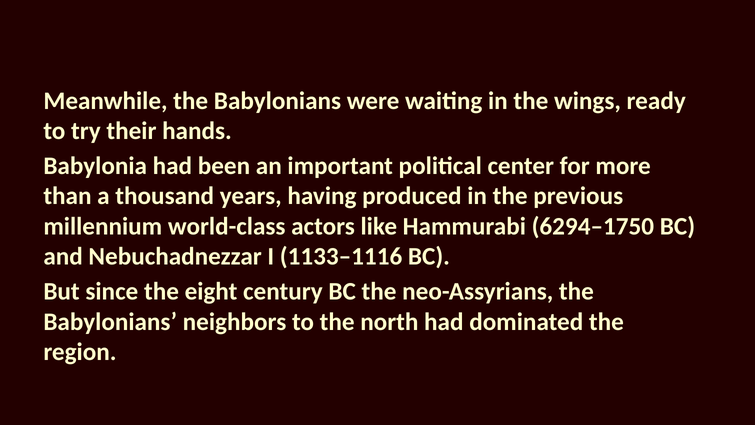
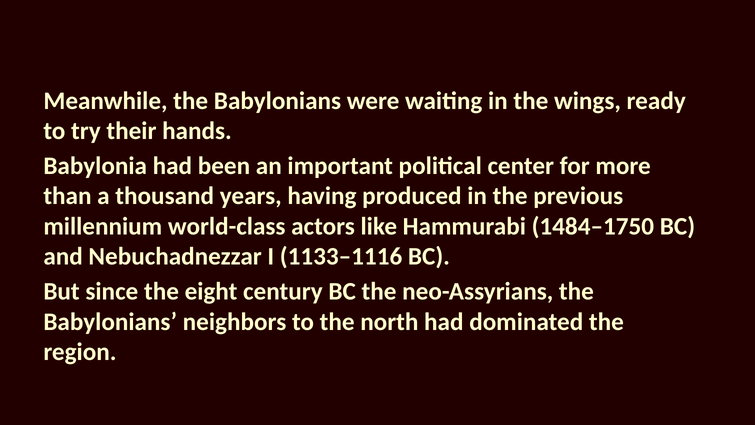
6294–1750: 6294–1750 -> 1484–1750 (593, 226)
